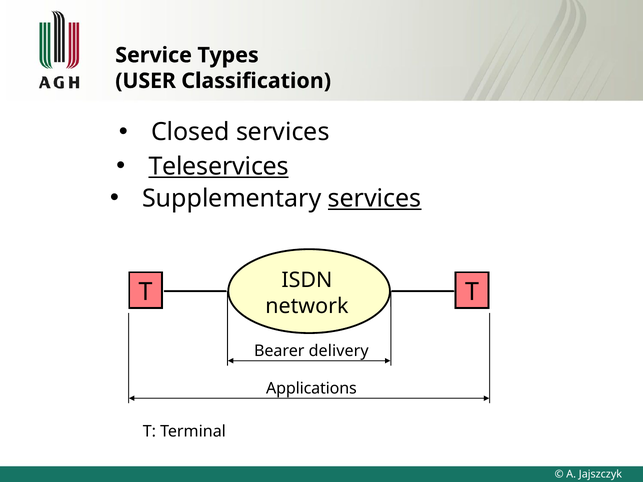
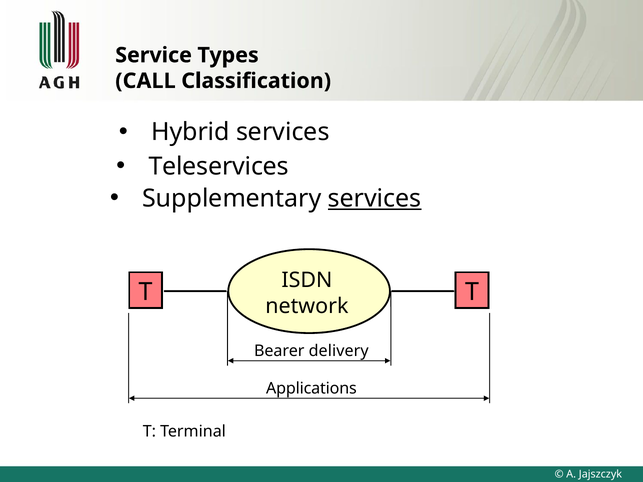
USER: USER -> CALL (145, 81)
Closed: Closed -> Hybrid (190, 132)
Teleservices underline: present -> none (219, 167)
